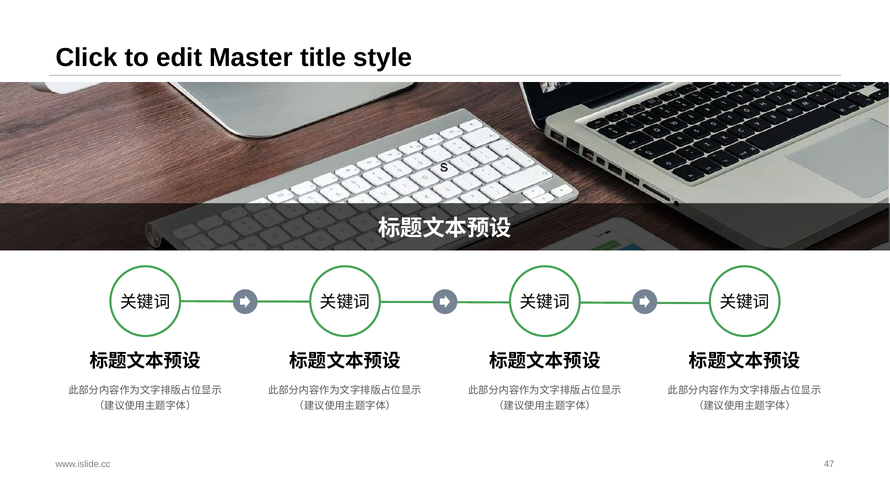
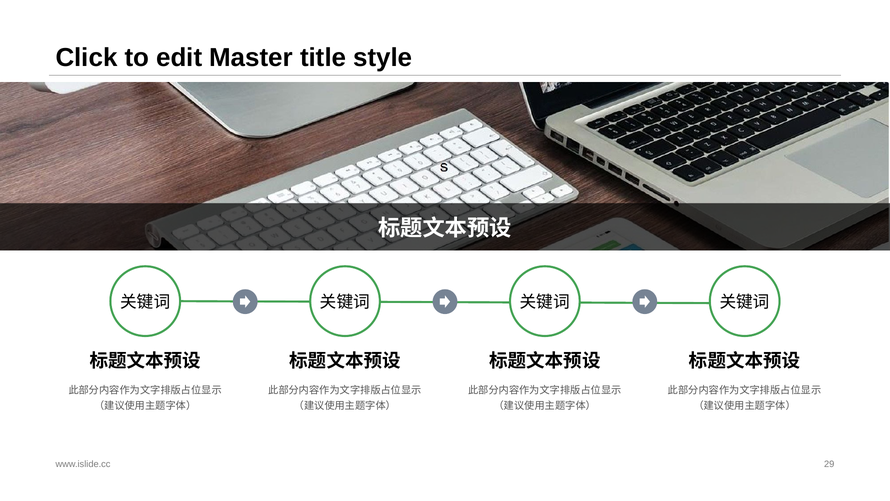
47: 47 -> 29 (829, 464)
